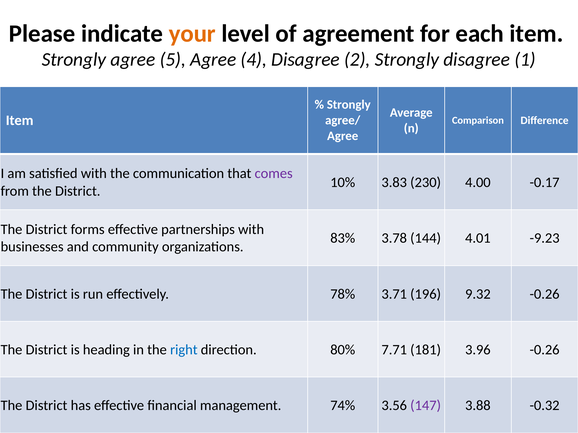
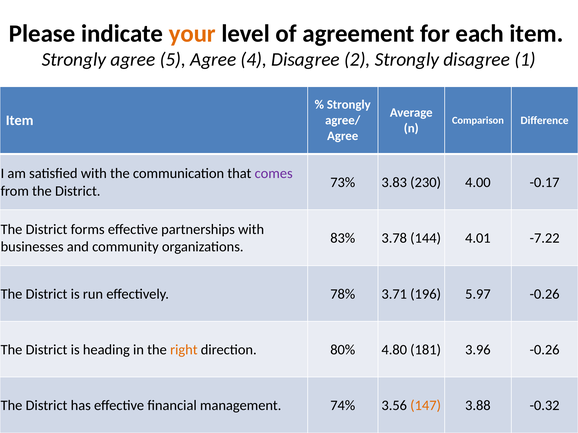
10%: 10% -> 73% (343, 183)
-9.23: -9.23 -> -7.22 (545, 238)
9.32: 9.32 -> 5.97 (478, 294)
right colour: blue -> orange (184, 350)
7.71: 7.71 -> 4.80 (394, 350)
147 colour: purple -> orange (426, 406)
